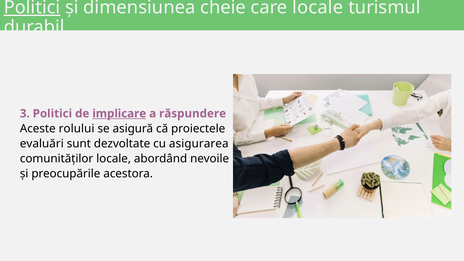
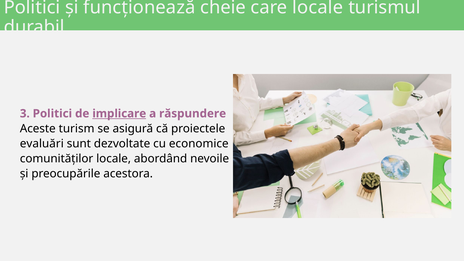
Politici underline: present -> none (32, 7)
dimensiunea: dimensiunea -> funcționează (139, 7)
rolului: rolului -> turism (77, 129)
asigurarea: asigurarea -> economice (199, 144)
